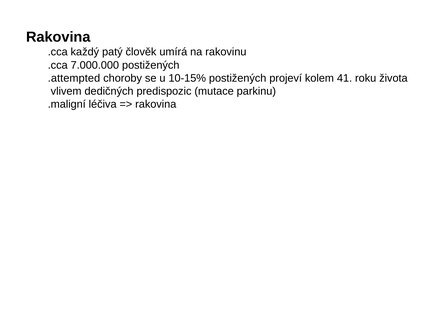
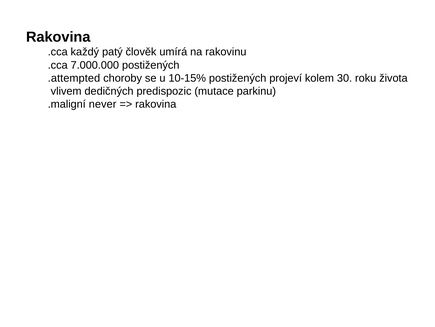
41: 41 -> 30 (345, 78)
léčiva: léčiva -> never (103, 104)
